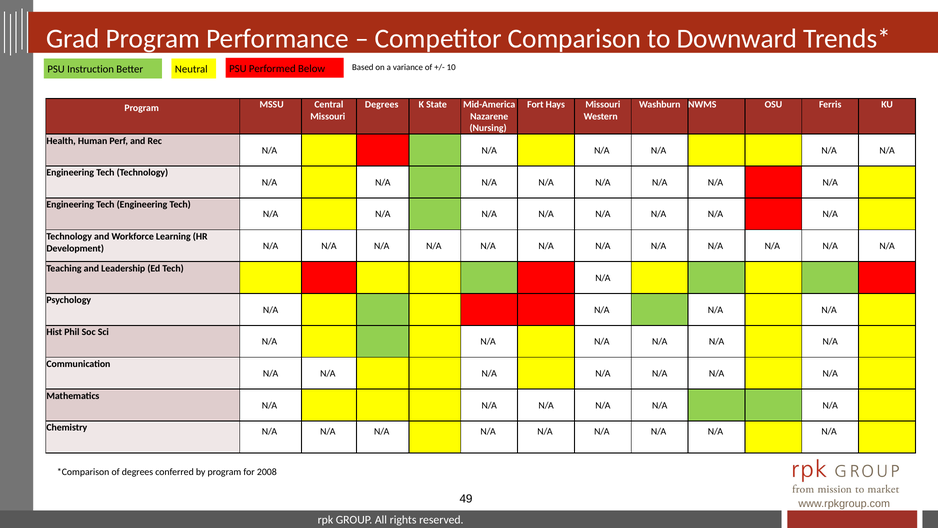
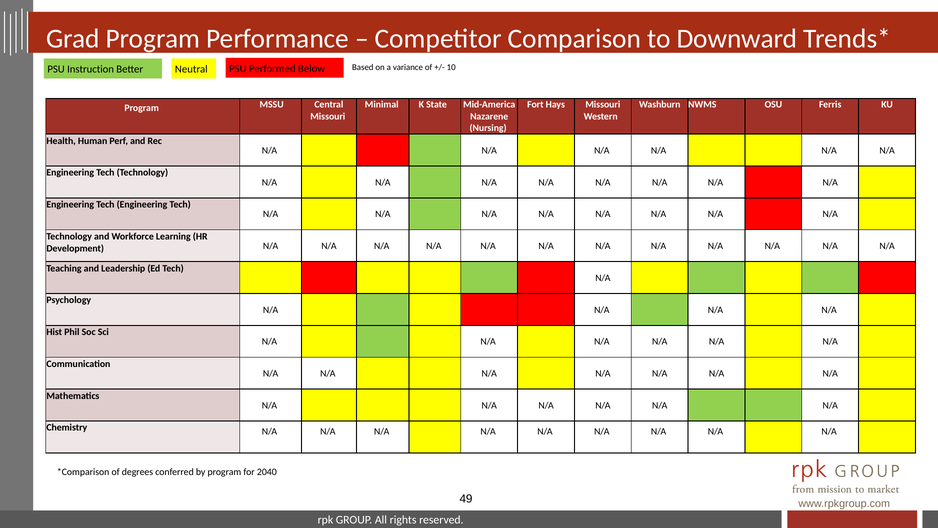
Degrees: Degrees -> Minimal (382, 104)
2008: 2008 -> 2040 (267, 472)
